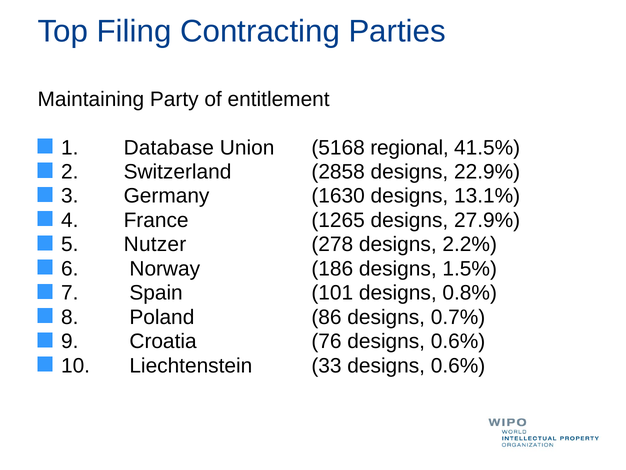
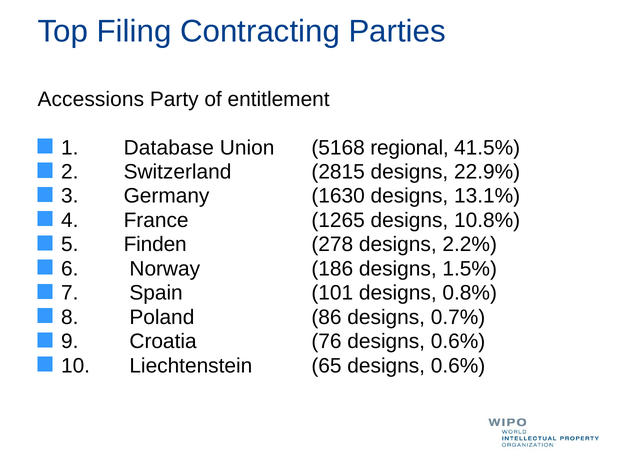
Maintaining: Maintaining -> Accessions (91, 99)
2858: 2858 -> 2815 (338, 172)
27.9%: 27.9% -> 10.8% (487, 220)
Nutzer: Nutzer -> Finden (155, 244)
33: 33 -> 65 (327, 365)
